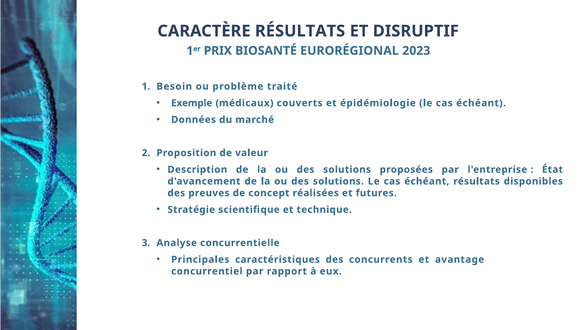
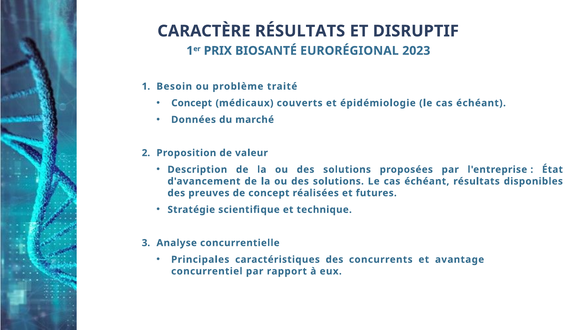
Exemple: Exemple -> Concept (192, 103)
